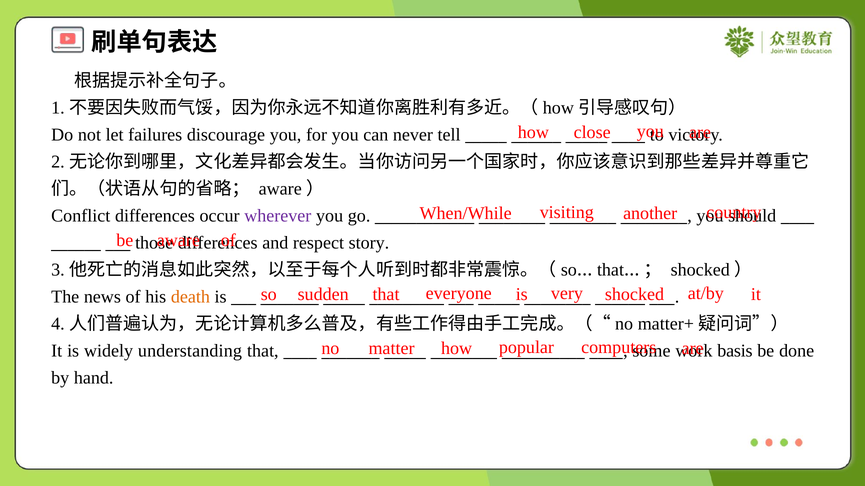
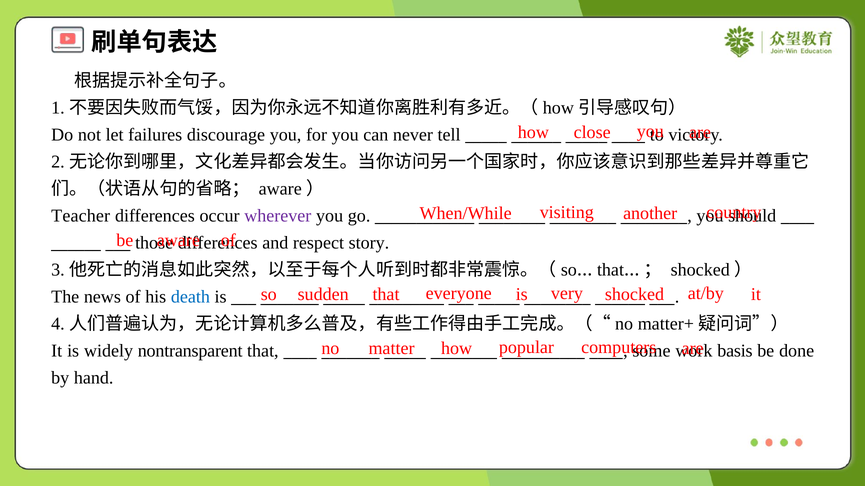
Conflict: Conflict -> Teacher (81, 216)
death colour: orange -> blue (190, 297)
understanding: understanding -> nontransparent (190, 351)
